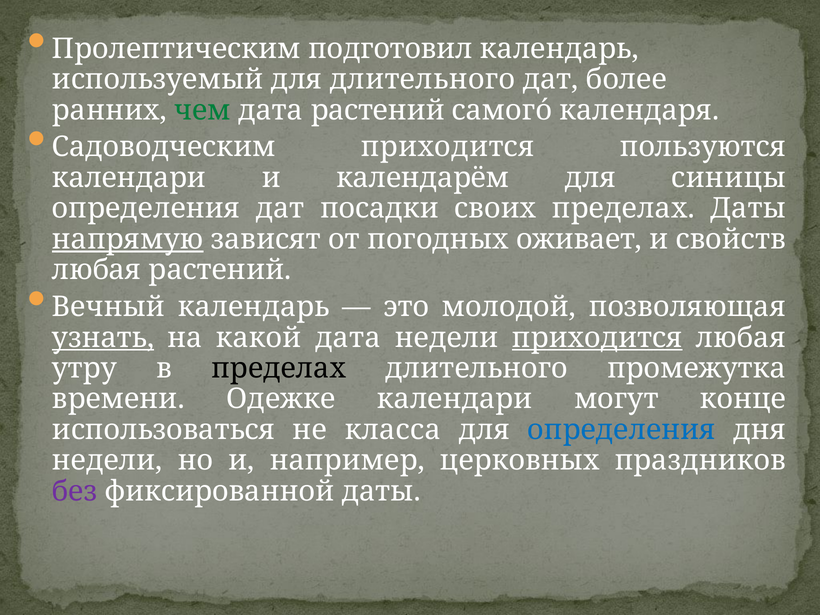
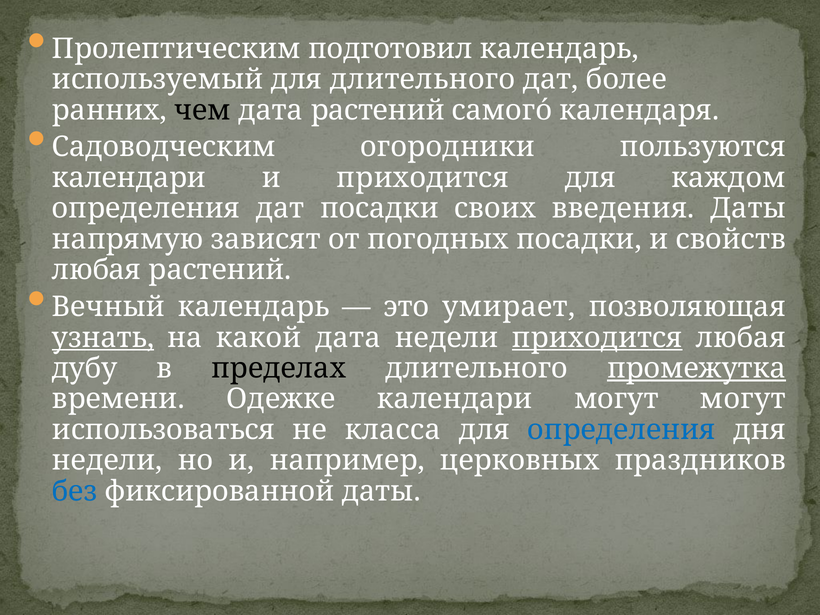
чем colour: green -> black (203, 110)
Садоводческим приходится: приходится -> огородники (448, 147)
и календарём: календарём -> приходится (423, 178)
синицы: синицы -> каждом (729, 178)
своих пределах: пределах -> введения (623, 209)
напрямую underline: present -> none (128, 239)
погодных оживает: оживает -> посадки (579, 239)
молодой: молодой -> умирает (509, 307)
утру: утру -> дубу (85, 368)
промежутка underline: none -> present (697, 368)
могут конце: конце -> могут (743, 399)
без colour: purple -> blue (75, 491)
